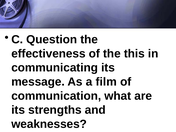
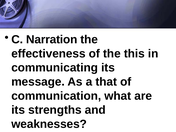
Question: Question -> Narration (52, 40)
film: film -> that (106, 82)
